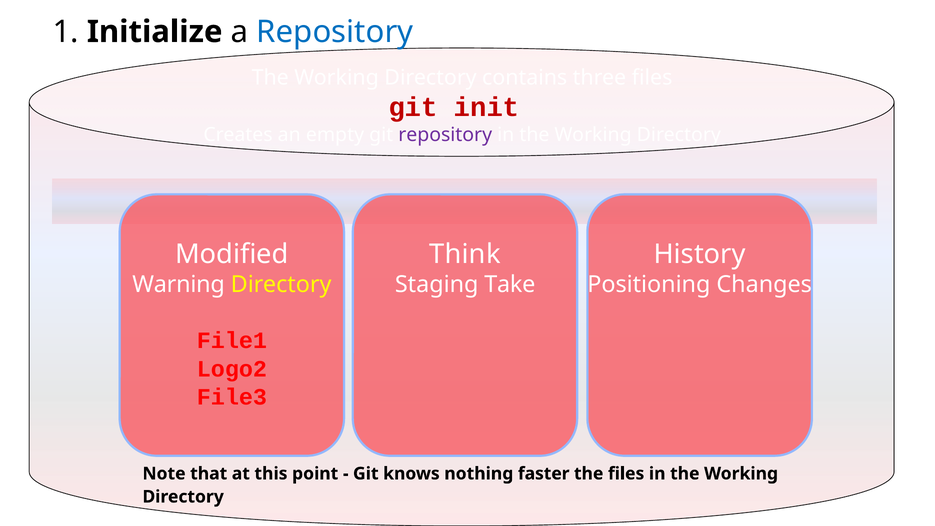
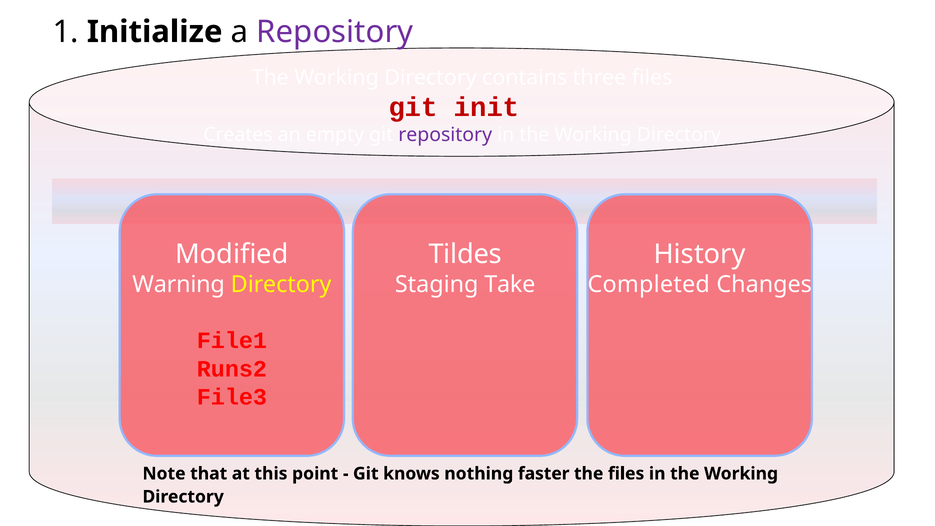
Repository colour: blue -> purple (335, 32)
Think: Think -> Tildes (465, 254)
Positioning: Positioning -> Completed (649, 285)
Logo2: Logo2 -> Runs2 (232, 369)
